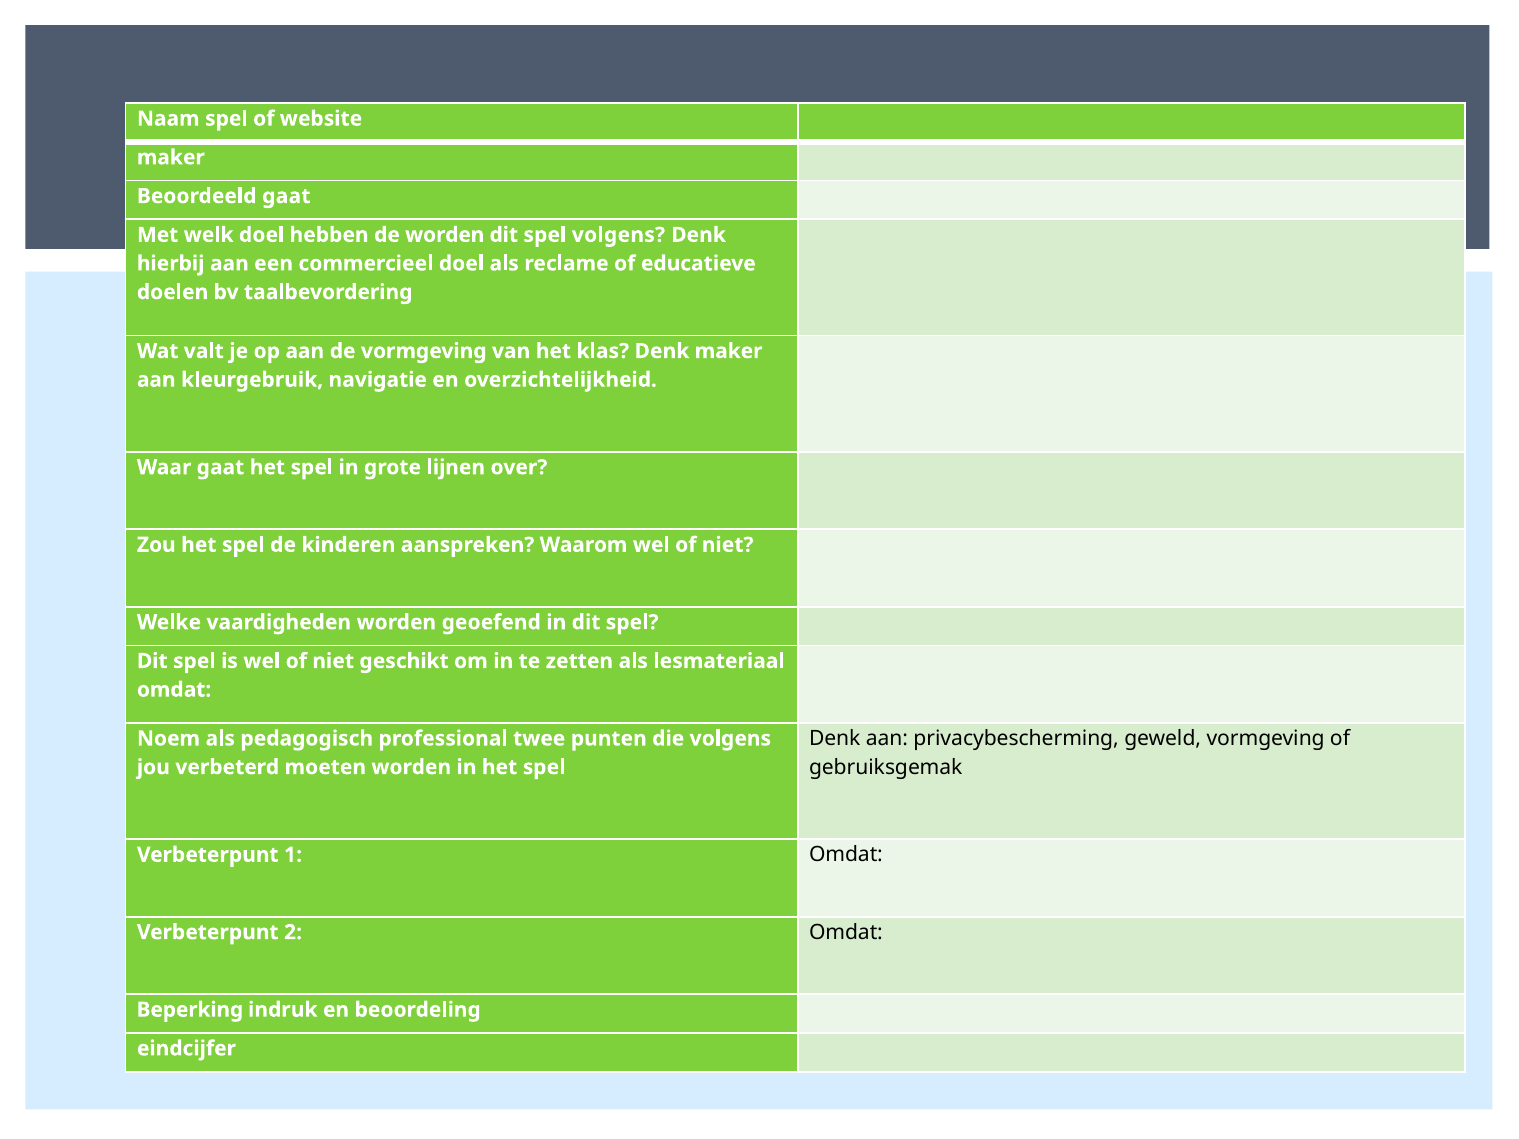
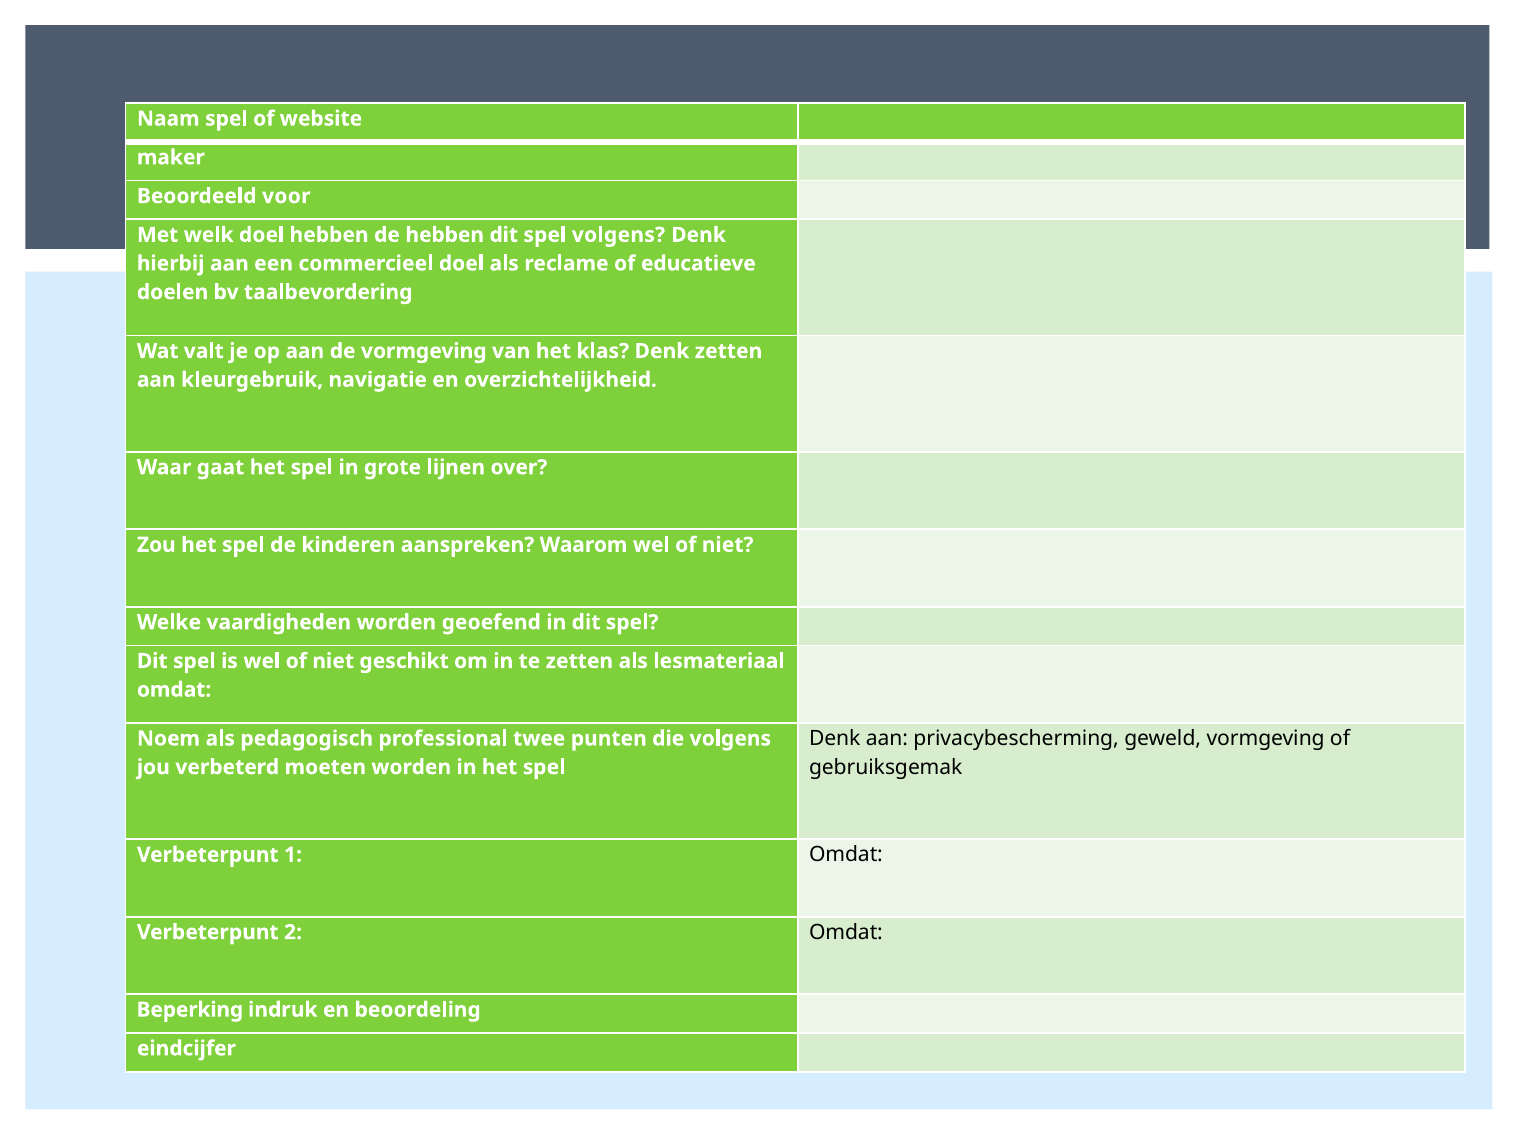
Beoordeeld gaat: gaat -> voor (286, 196)
de worden: worden -> hebben (445, 235)
Denk maker: maker -> zetten (728, 351)
